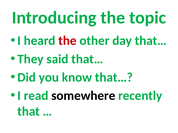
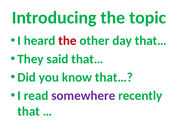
somewhere colour: black -> purple (83, 96)
